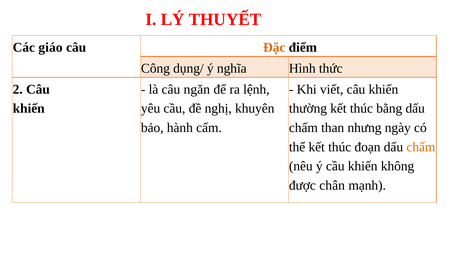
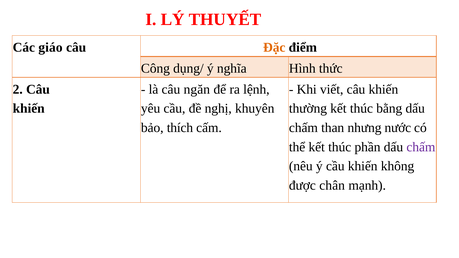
hành: hành -> thích (180, 128)
ngày: ngày -> nước (398, 128)
đoạn: đoạn -> phần (368, 147)
chấm colour: orange -> purple (421, 147)
